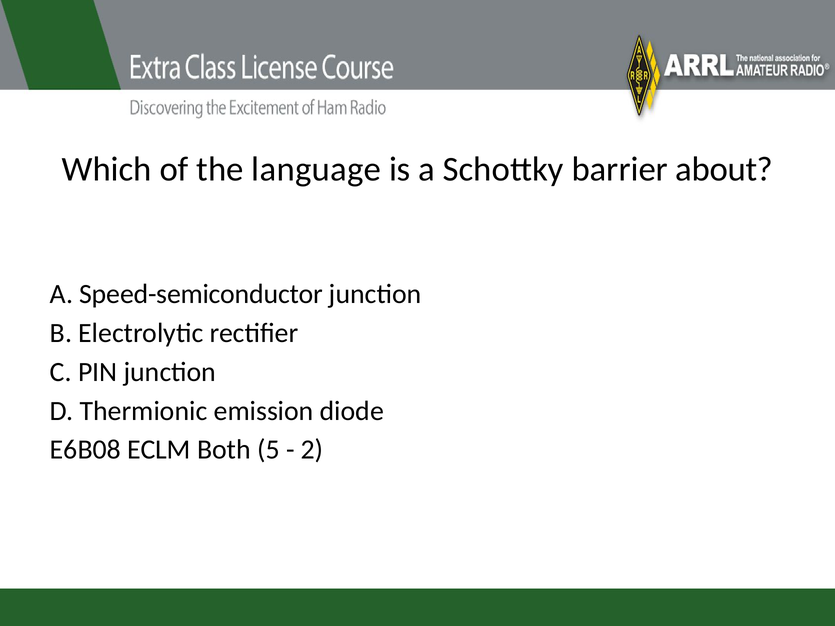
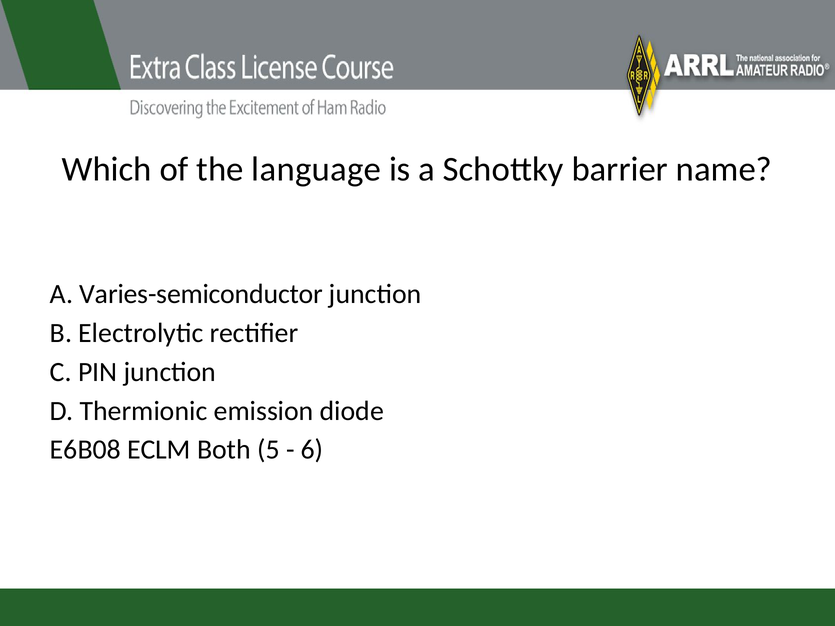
about: about -> name (724, 169)
Speed-semiconductor: Speed-semiconductor -> Varies-semiconductor (201, 294)
2: 2 -> 6 (312, 450)
